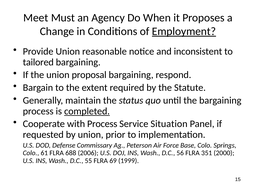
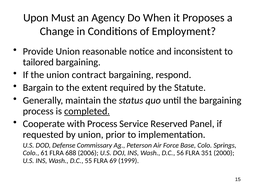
Meet: Meet -> Upon (36, 18)
Employment underline: present -> none (184, 31)
proposal: proposal -> contract (89, 75)
Situation: Situation -> Reserved (169, 124)
